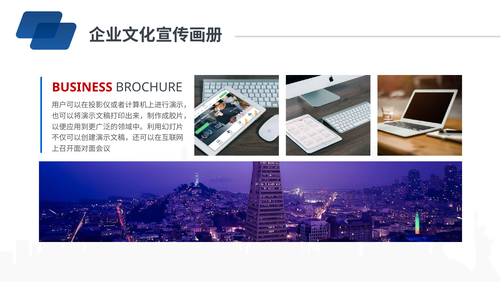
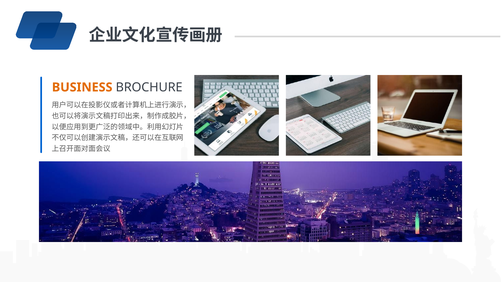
BUSINESS colour: red -> orange (82, 87)
